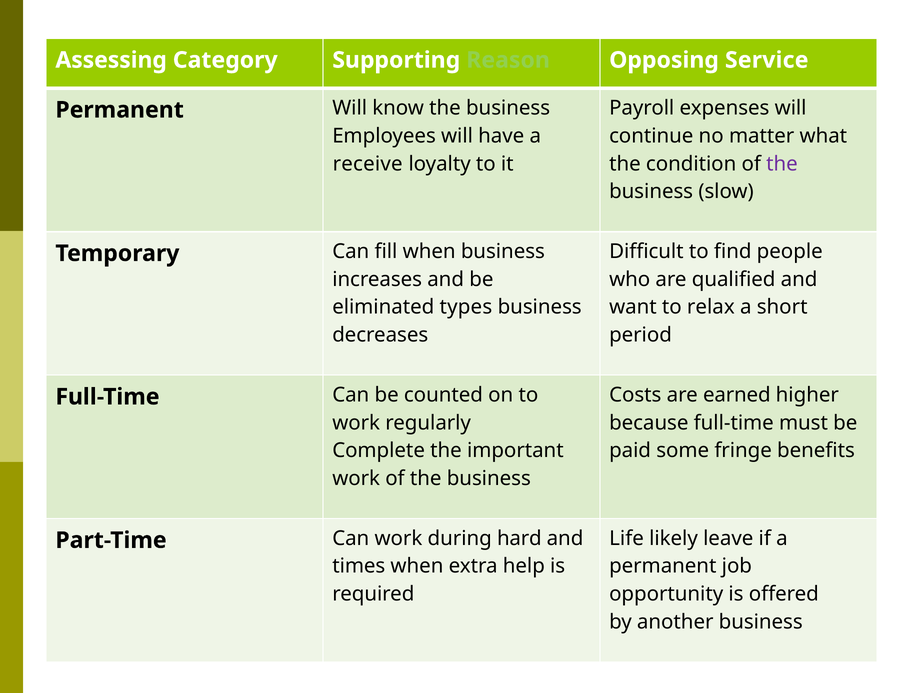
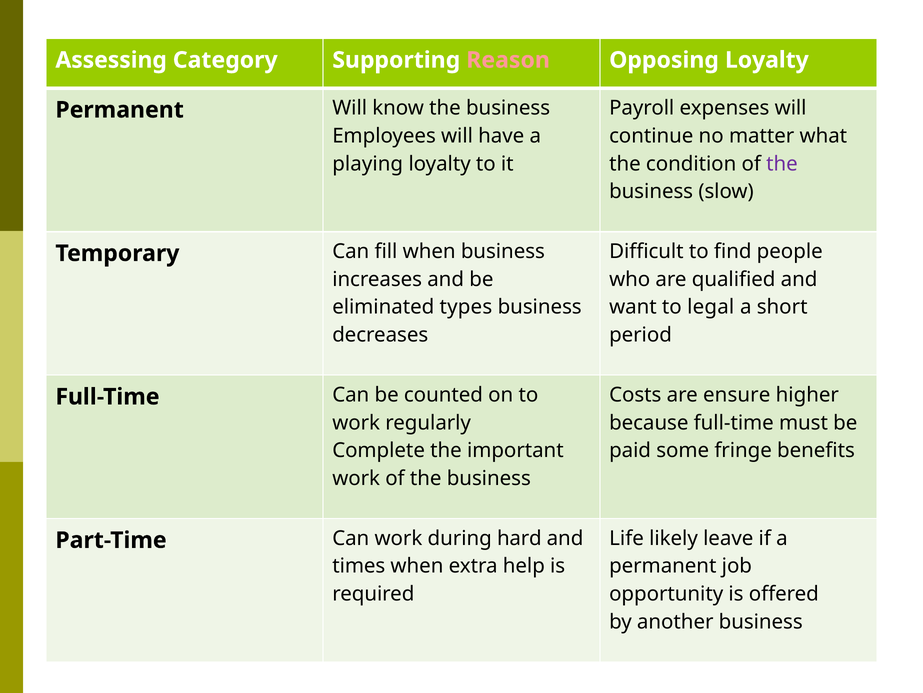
Reason colour: light green -> pink (508, 60)
Opposing Service: Service -> Loyalty (767, 60)
receive: receive -> playing (368, 164)
relax: relax -> legal (711, 307)
earned: earned -> ensure (737, 394)
